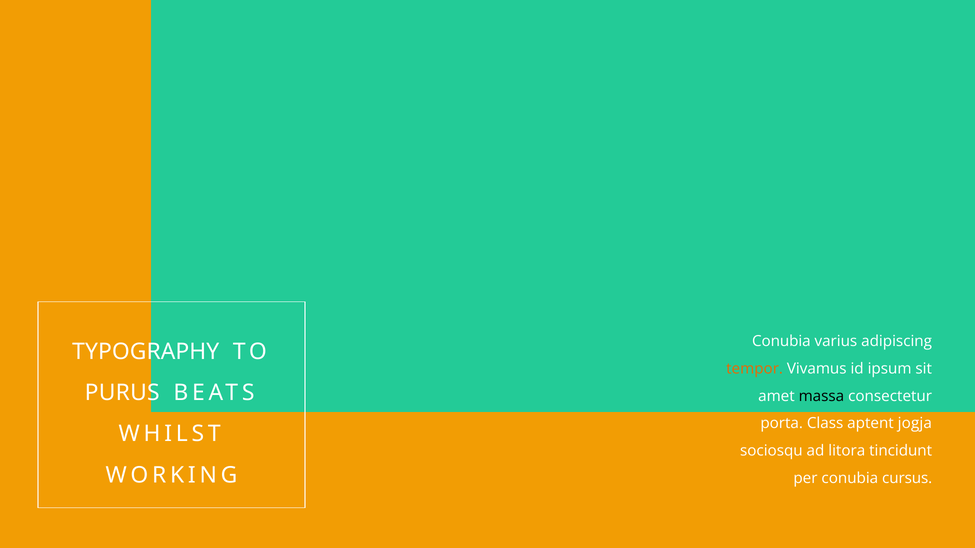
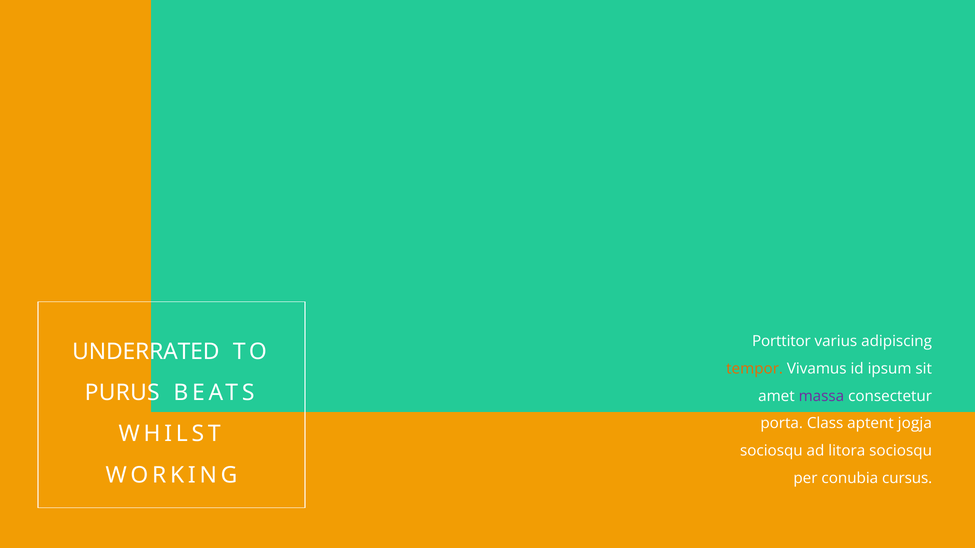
Conubia: Conubia -> Porttitor (781, 341)
TYPOGRAPHY: TYPOGRAPHY -> UNDERRATED (146, 352)
massa colour: black -> purple (821, 396)
litora tincidunt: tincidunt -> sociosqu (901, 451)
